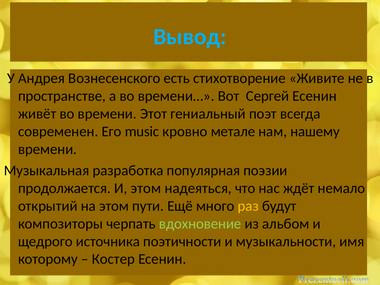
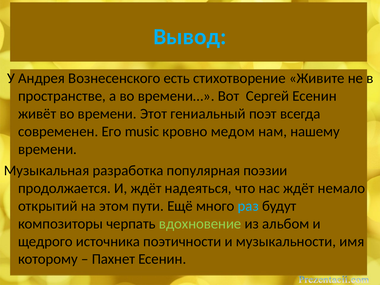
метале: метале -> медом (233, 132)
И этом: этом -> ждёт (146, 188)
раз colour: yellow -> light blue (248, 206)
Костер: Костер -> Пахнет (113, 259)
